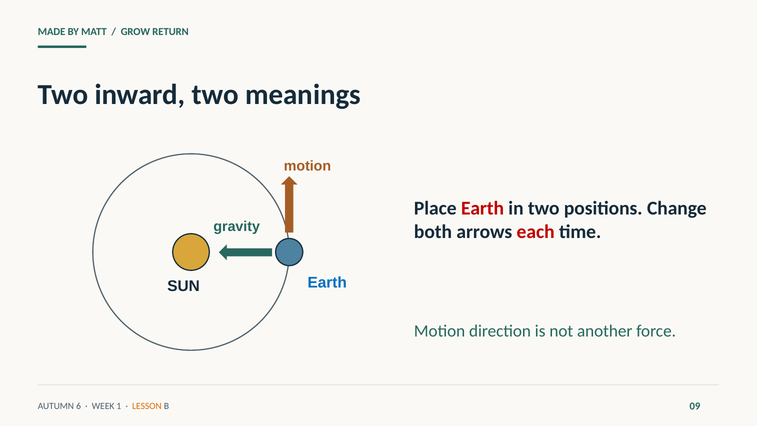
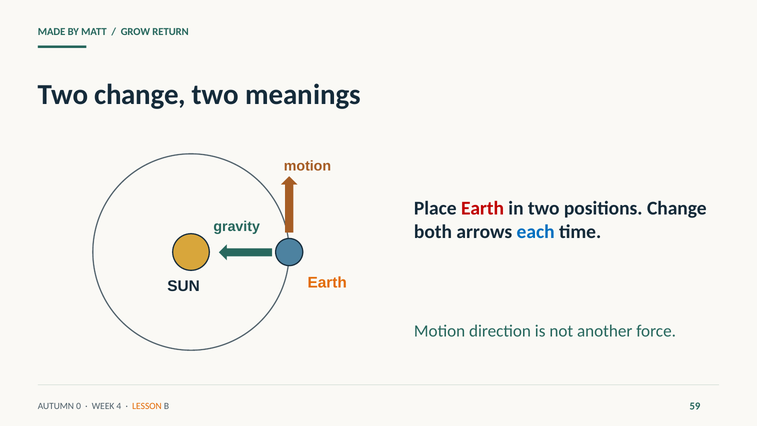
Two inward: inward -> change (140, 95)
each colour: red -> blue (536, 232)
Earth colour: blue -> orange (327, 283)
6: 6 -> 0 (79, 406)
1: 1 -> 4 (119, 406)
09: 09 -> 59 (695, 406)
